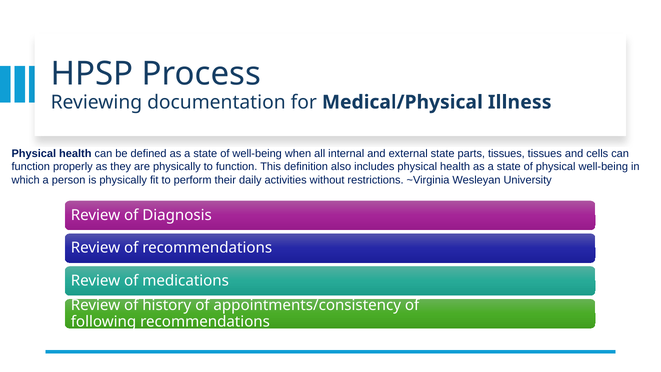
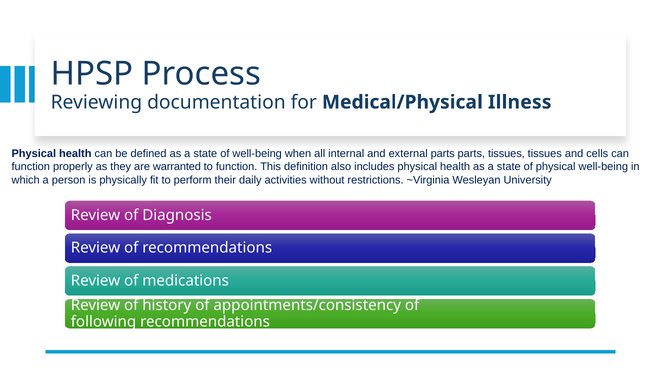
external state: state -> parts (443, 153)
are physically: physically -> warranted (177, 167)
